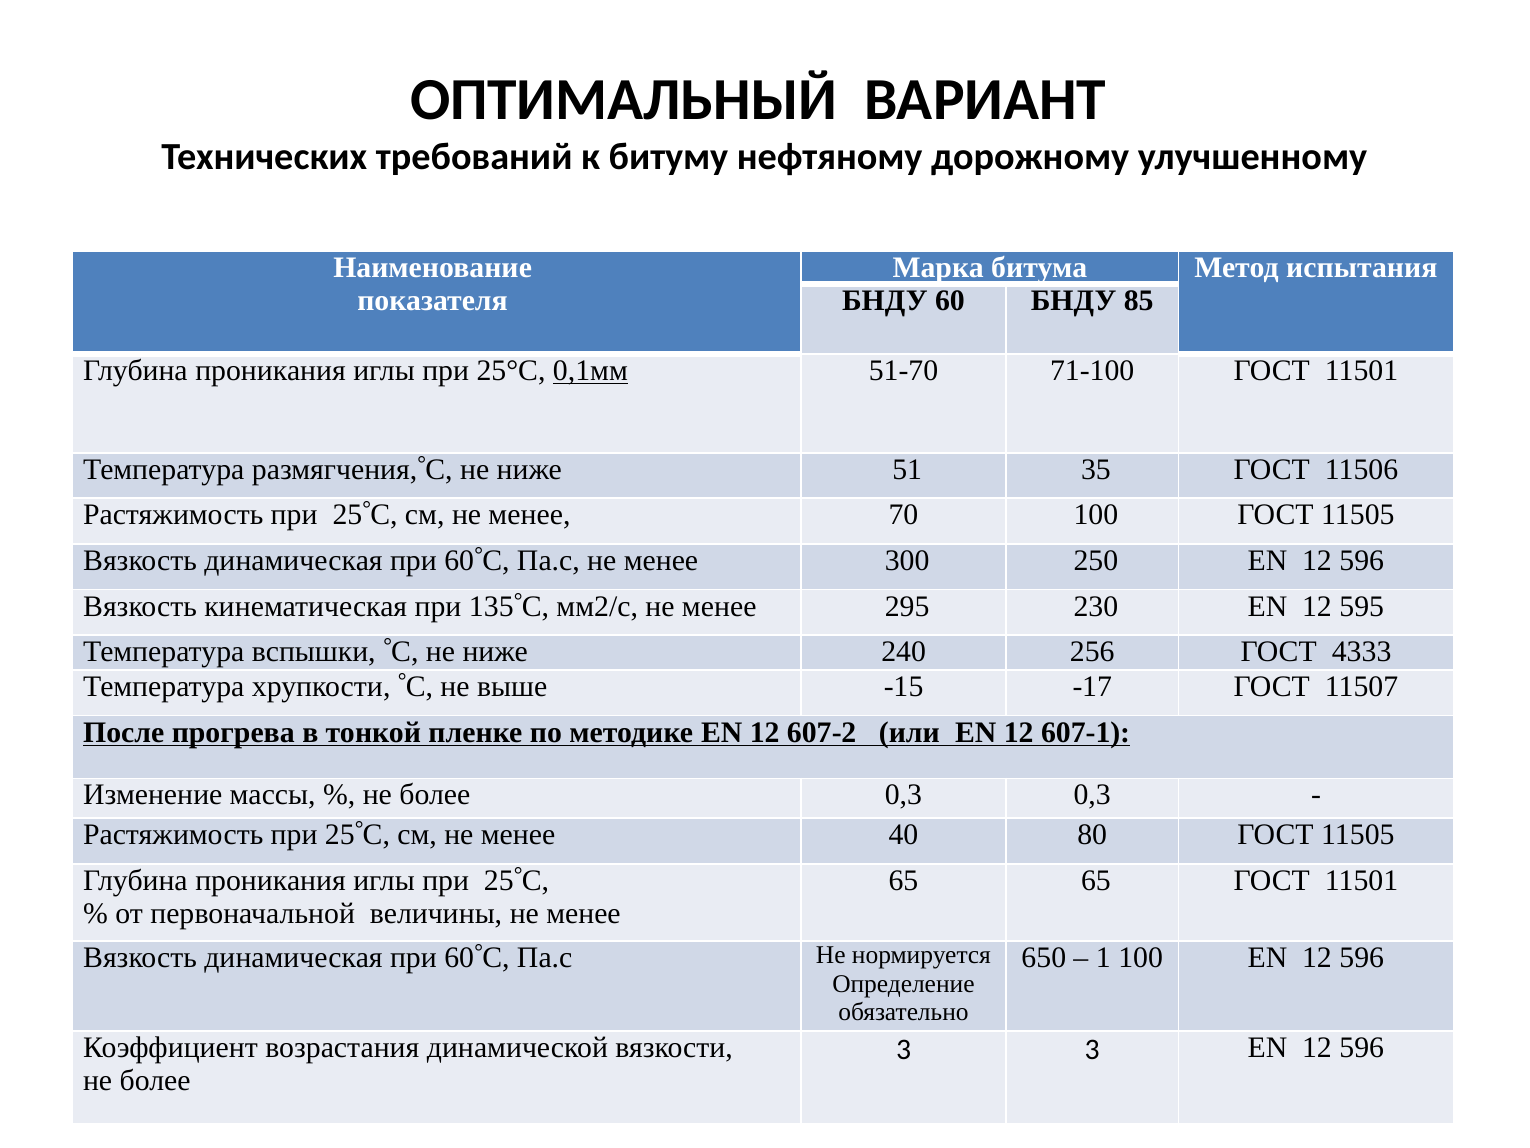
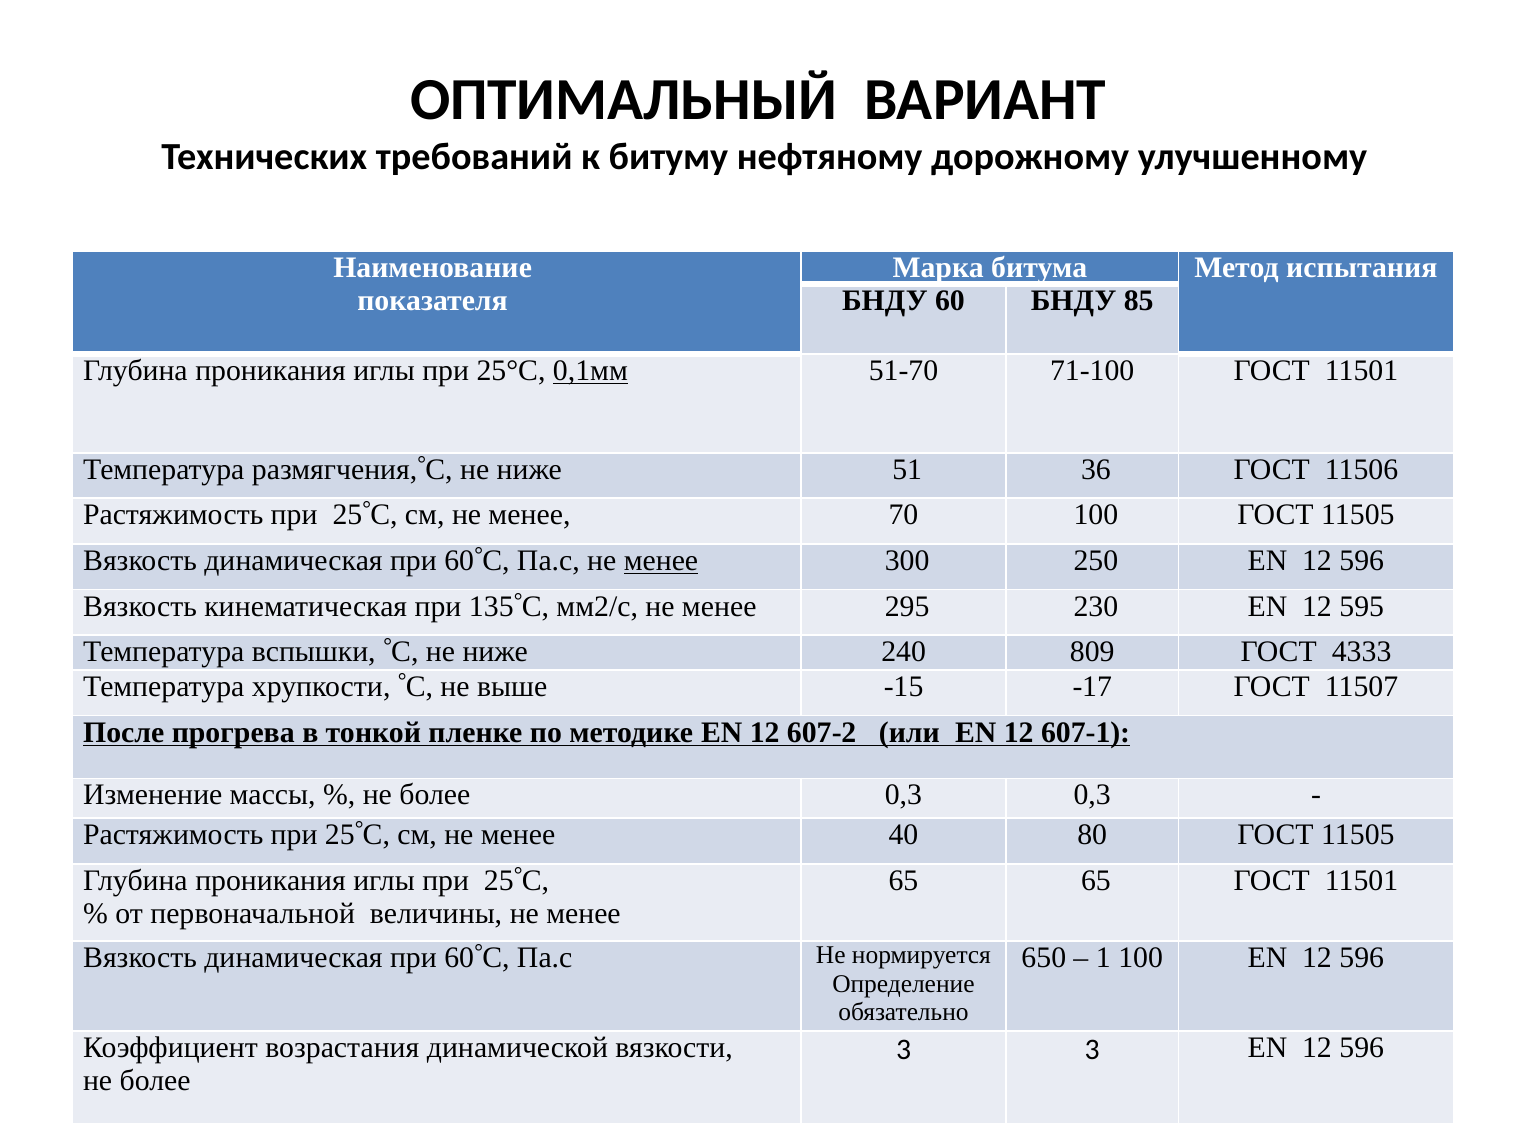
35: 35 -> 36 (1096, 469)
менее underline: none -> present (661, 560)
256: 256 -> 809 (1092, 651)
